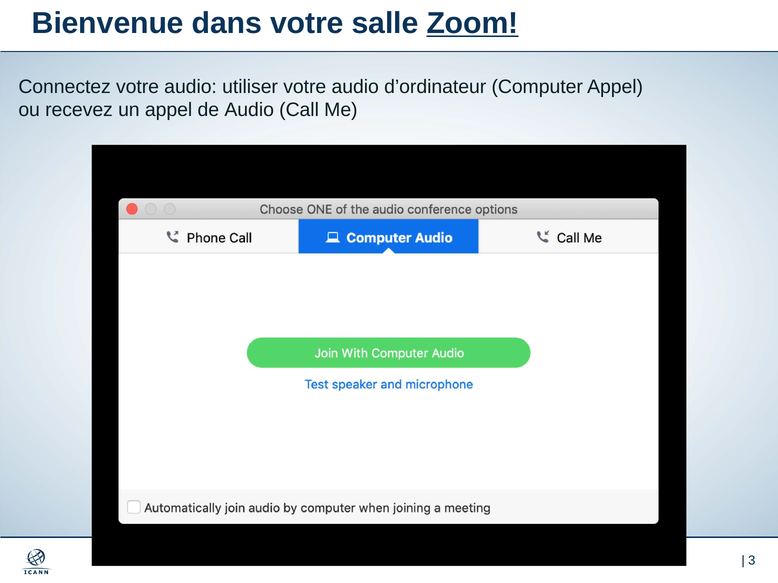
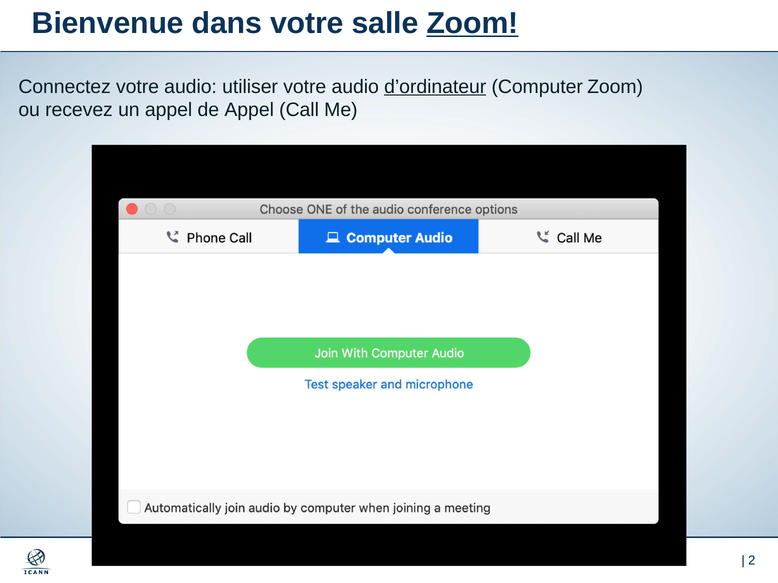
d’ordinateur underline: none -> present (435, 87)
Computer Appel: Appel -> Zoom (615, 87)
de Audio: Audio -> Appel (249, 110)
3: 3 -> 2 (752, 561)
